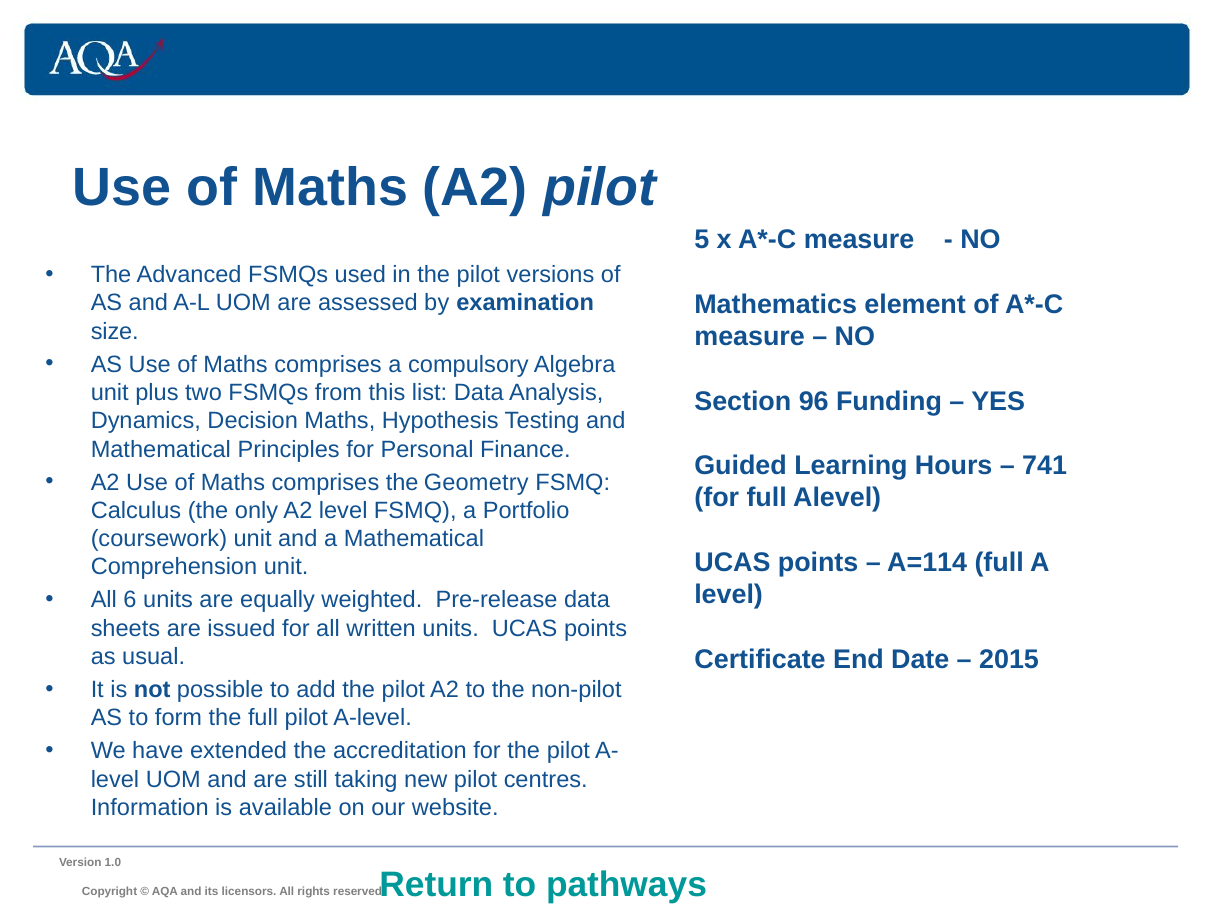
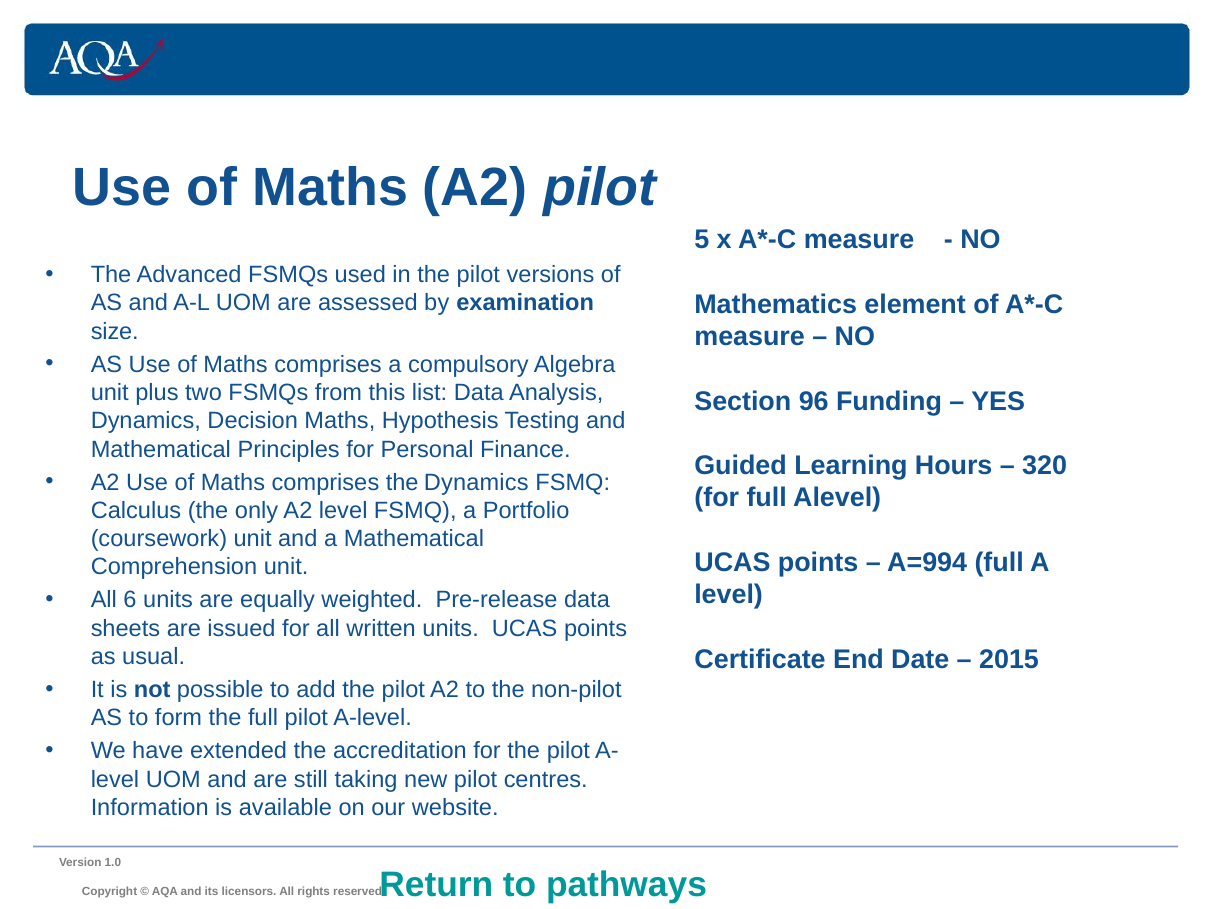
741: 741 -> 320 (1045, 466)
the Geometry: Geometry -> Dynamics (476, 482)
A=114: A=114 -> A=994 (927, 562)
